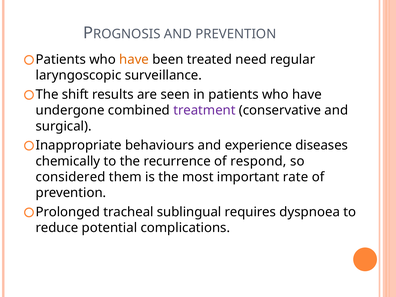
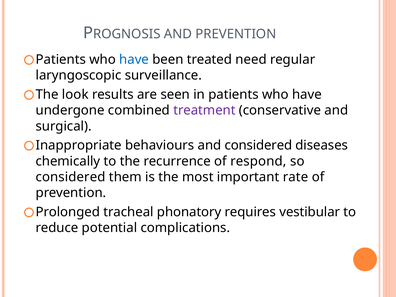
have colour: orange -> blue (134, 60)
shift: shift -> look (75, 95)
and experience: experience -> considered (258, 145)
sublingual: sublingual -> phonatory (189, 212)
dyspnoea: dyspnoea -> vestibular (310, 212)
